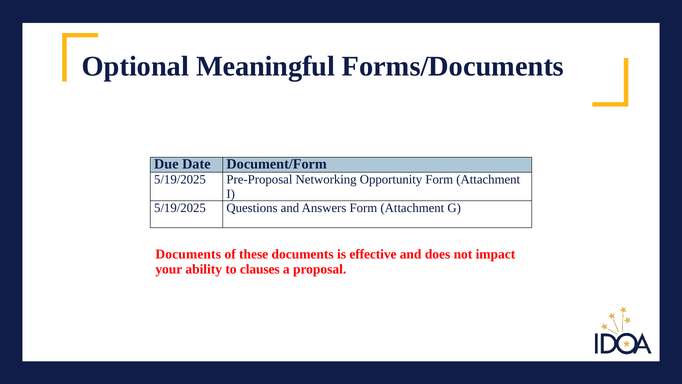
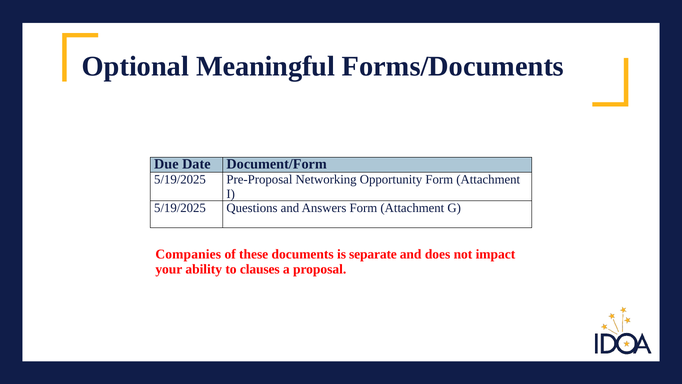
Documents: Documents -> Companies (188, 254)
effective: effective -> separate (373, 254)
